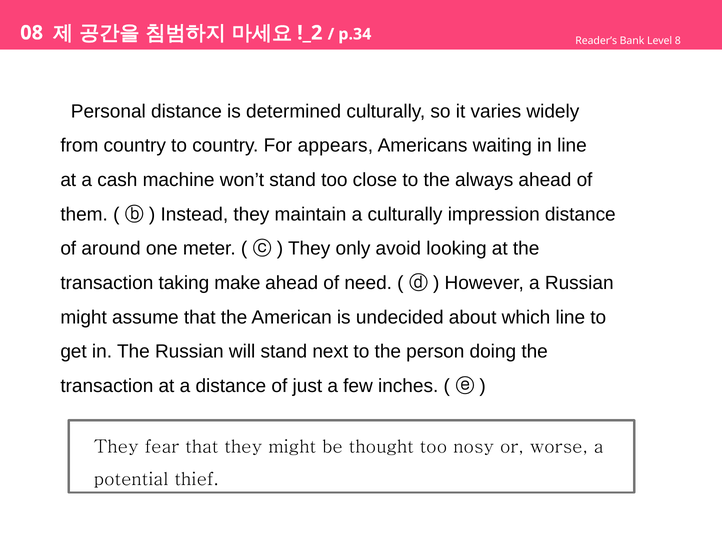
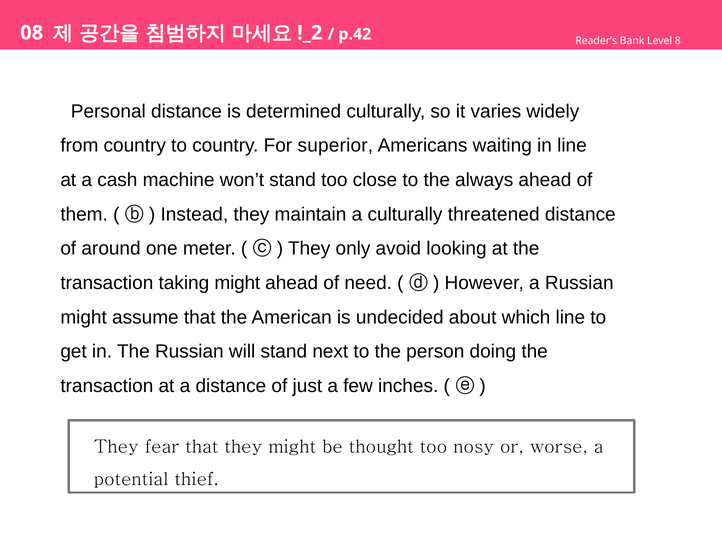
p.34: p.34 -> p.42 (355, 34)
appears: appears -> superior (335, 146)
impression: impression -> threatened (494, 214)
taking make: make -> might (237, 283)
